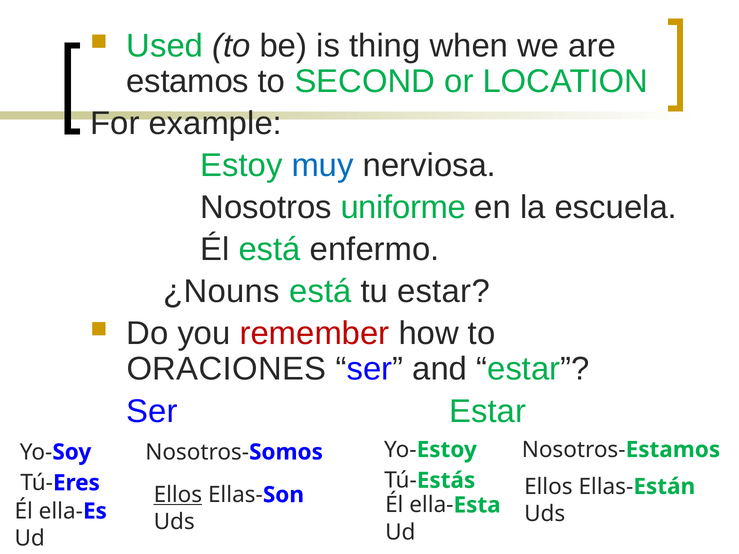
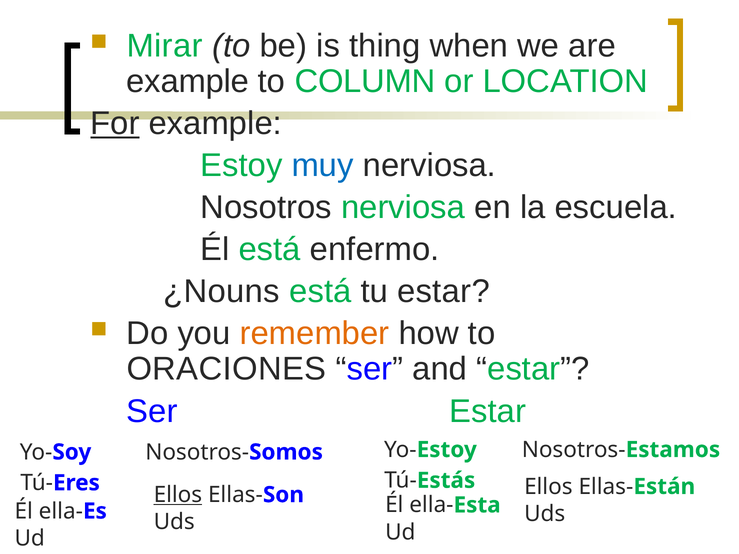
Used: Used -> Mirar (165, 46)
estamos: estamos -> example (188, 81)
SECOND: SECOND -> COLUMN (365, 81)
For underline: none -> present (115, 123)
Nosotros uniforme: uniforme -> nerviosa (403, 208)
remember colour: red -> orange (315, 334)
